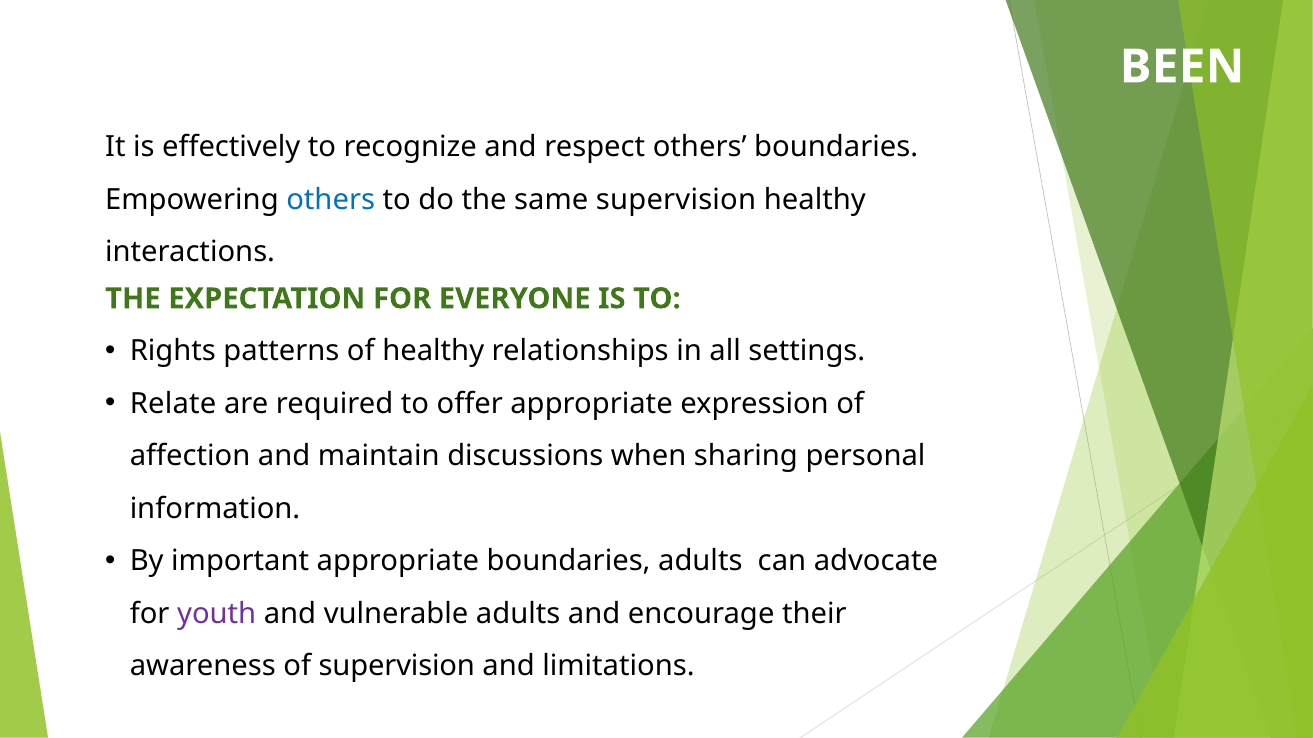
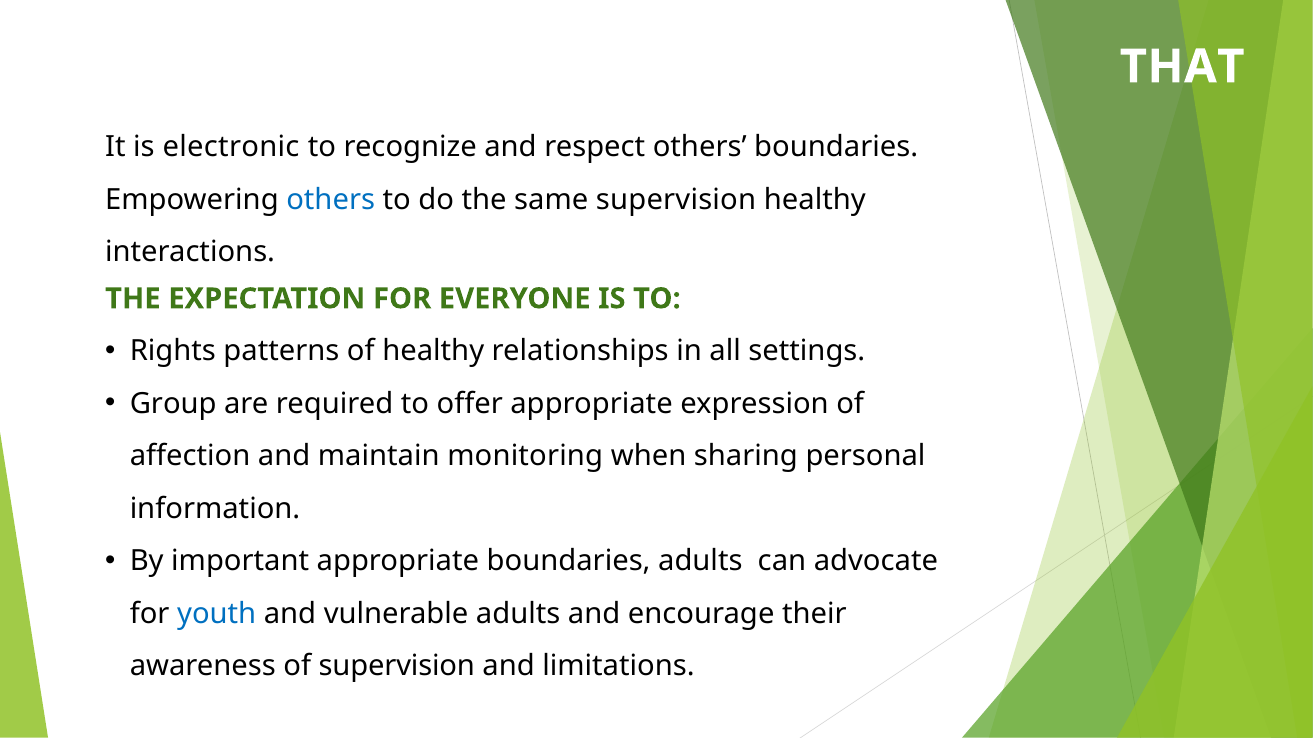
BEEN: BEEN -> THAT (1182, 67)
effectively: effectively -> electronic (231, 147)
Relate: Relate -> Group (173, 404)
discussions: discussions -> monitoring (525, 456)
youth colour: purple -> blue (217, 614)
